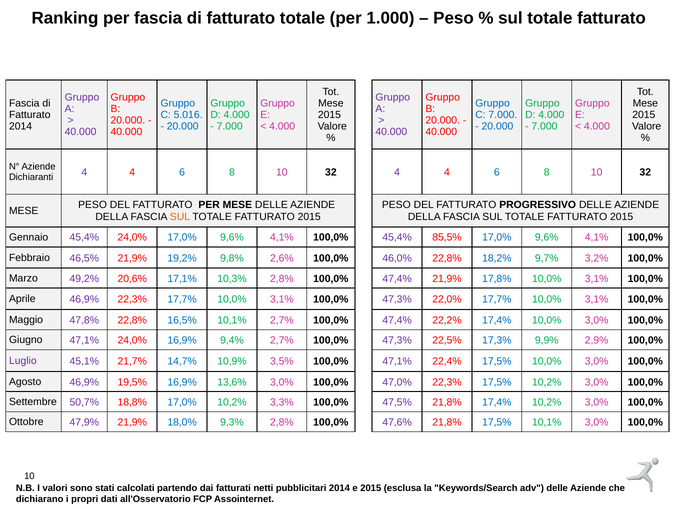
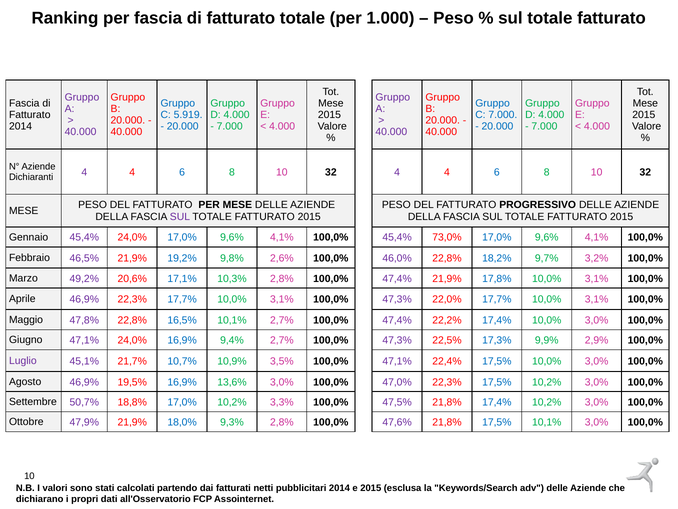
5.016: 5.016 -> 5.919 (188, 115)
SUL colour: orange -> purple (180, 216)
85,5%: 85,5% -> 73,0% (447, 237)
14,7%: 14,7% -> 10,7% (182, 361)
